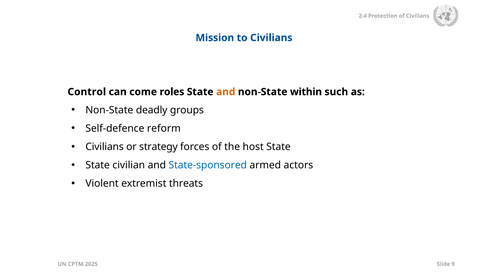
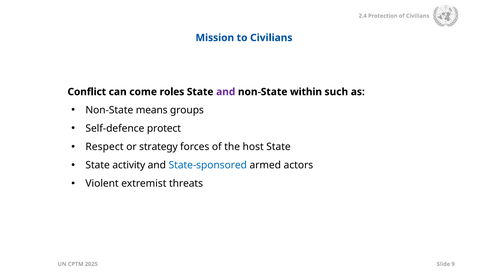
Control: Control -> Conflict (87, 92)
and colour: orange -> purple (226, 92)
deadly: deadly -> means (152, 110)
reform: reform -> protect (164, 128)
Civilians: Civilians -> Respect (104, 147)
civilian: civilian -> activity (129, 165)
